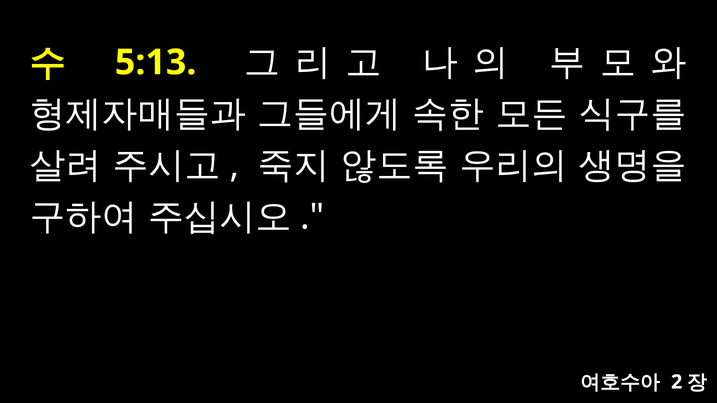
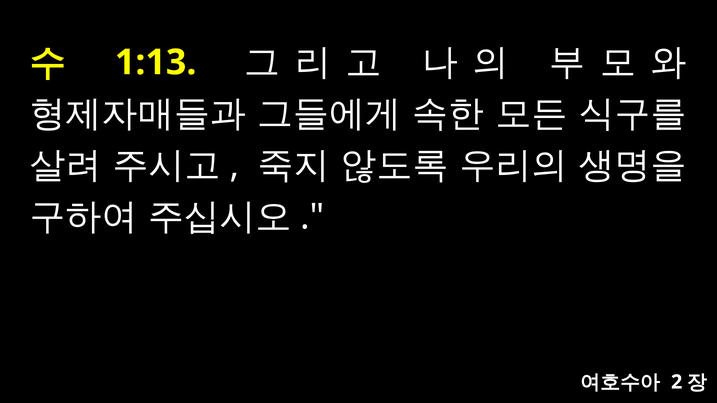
5:13: 5:13 -> 1:13 (156, 62)
